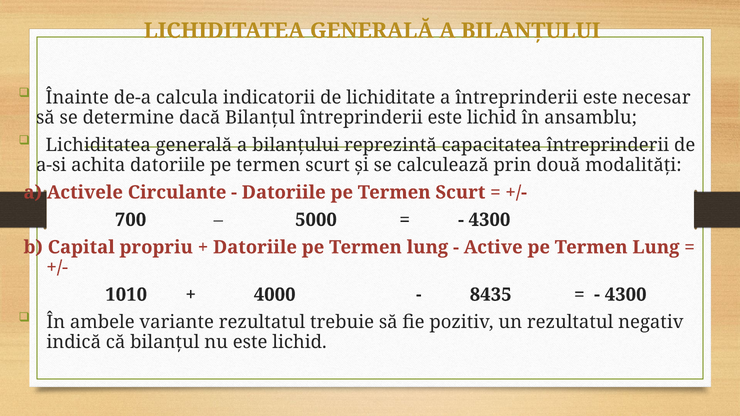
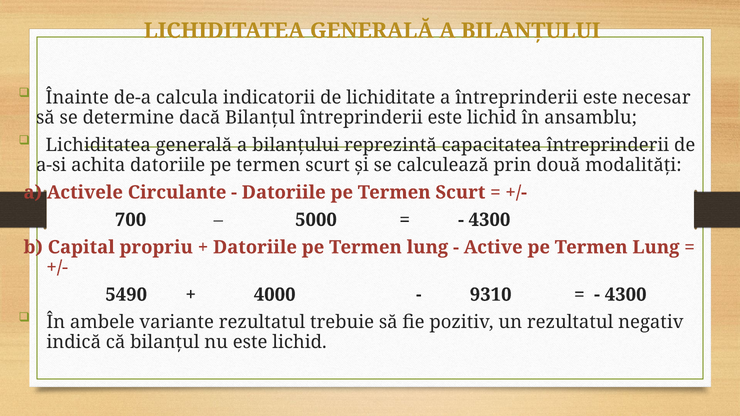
1010: 1010 -> 5490 (126, 295)
8435: 8435 -> 9310 (491, 295)
